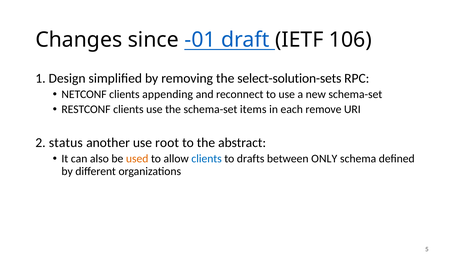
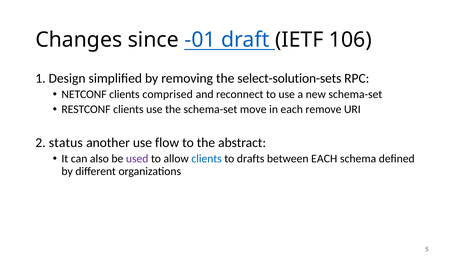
appending: appending -> comprised (168, 94)
items: items -> move (253, 109)
root: root -> flow (167, 143)
used colour: orange -> purple (137, 159)
between ONLY: ONLY -> EACH (324, 159)
